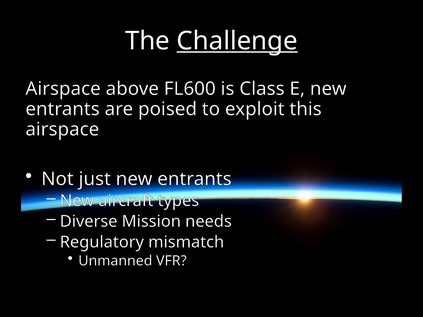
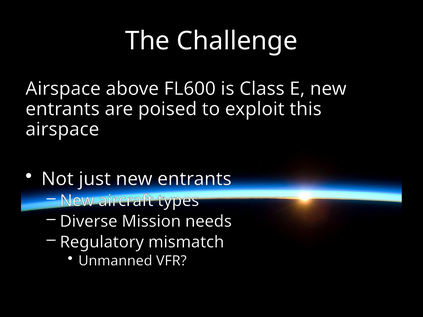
Challenge underline: present -> none (237, 41)
